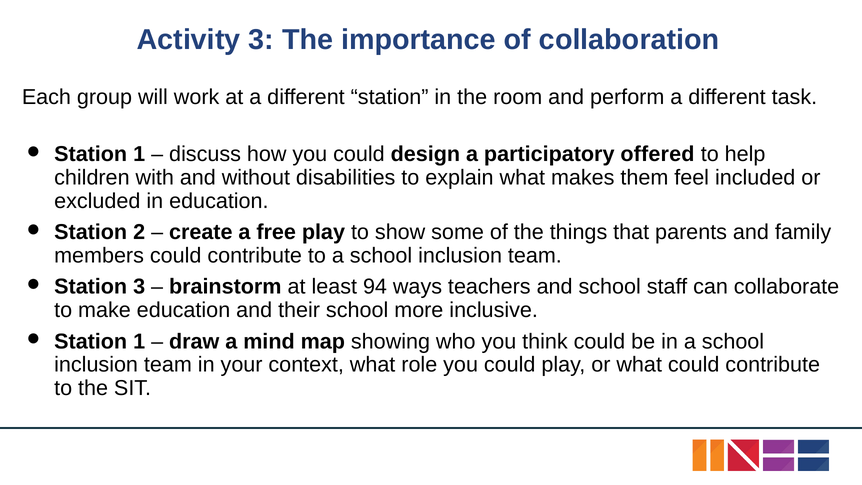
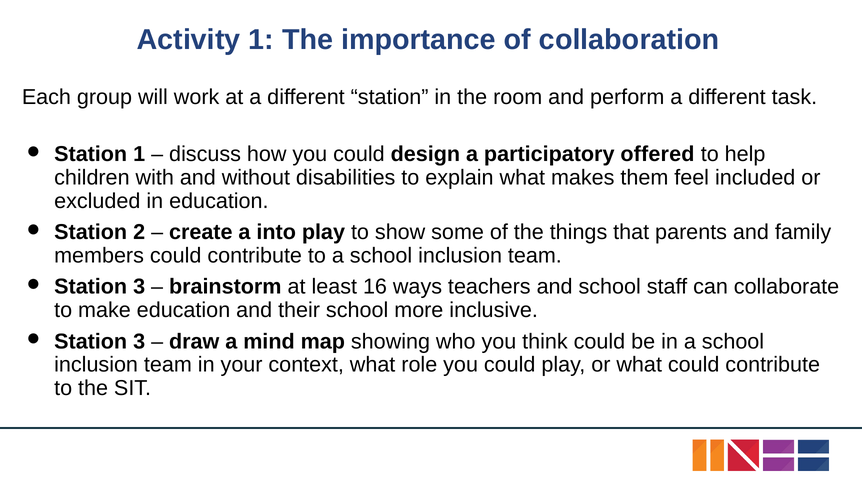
Activity 3: 3 -> 1 (261, 40)
free: free -> into (276, 232)
94: 94 -> 16 (375, 287)
1: 1 -> 3 (139, 341)
